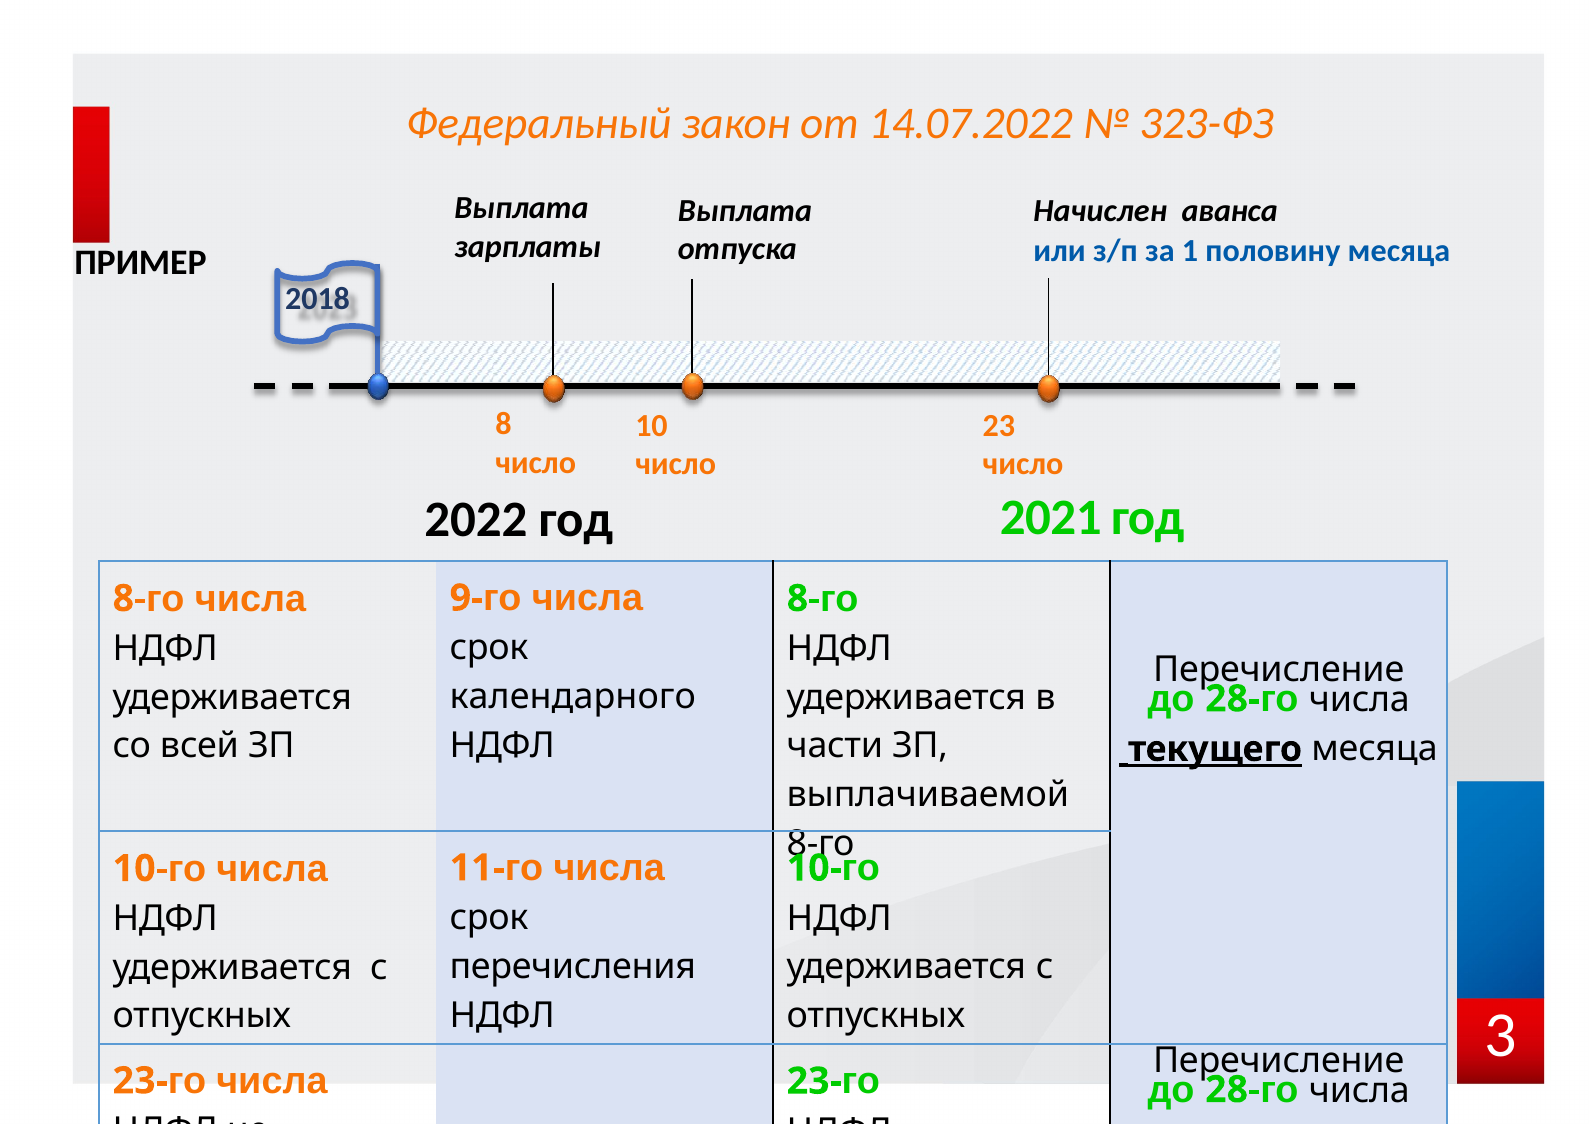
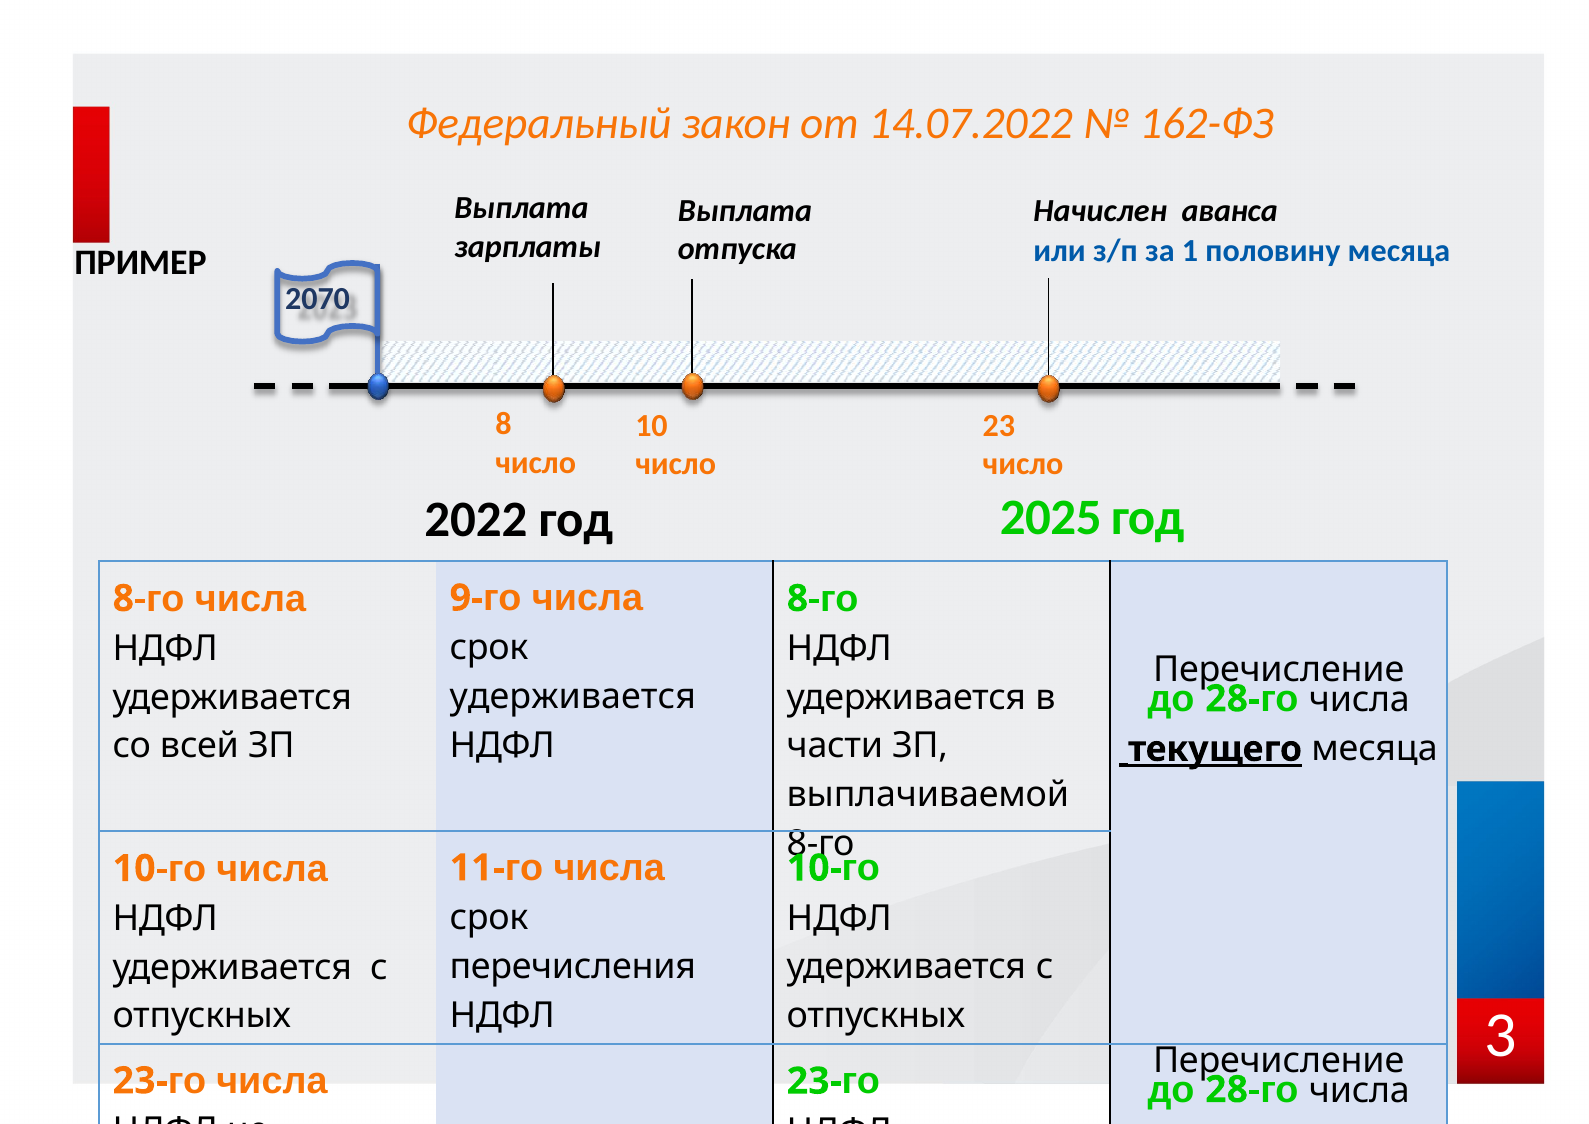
323-ФЗ: 323-ФЗ -> 162-ФЗ (1206, 124)
2018: 2018 -> 2070 (318, 298)
2021: 2021 -> 2025 (1051, 517)
календарного: календарного -> удерживается (573, 696)
